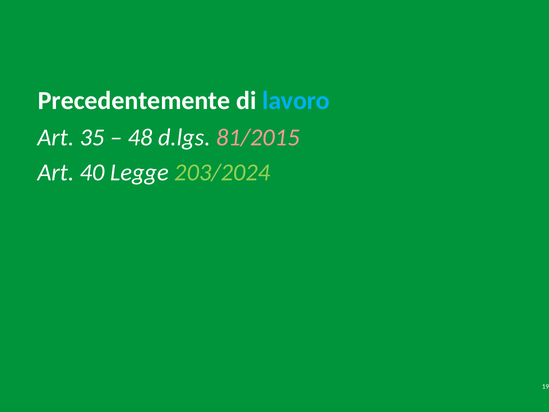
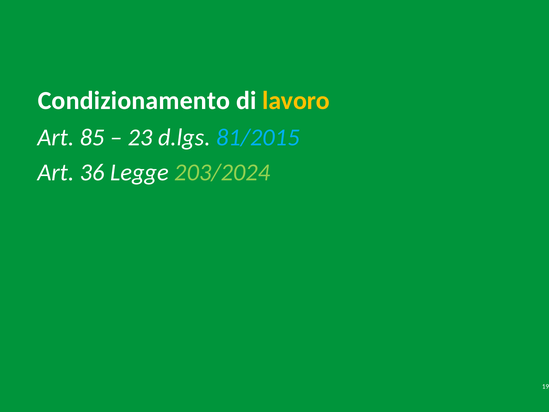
Precedentemente: Precedentemente -> Condizionamento (134, 100)
lavoro colour: light blue -> yellow (296, 100)
35: 35 -> 85 (92, 137)
48: 48 -> 23 (140, 137)
81/2015 colour: pink -> light blue (258, 137)
40: 40 -> 36 (92, 172)
